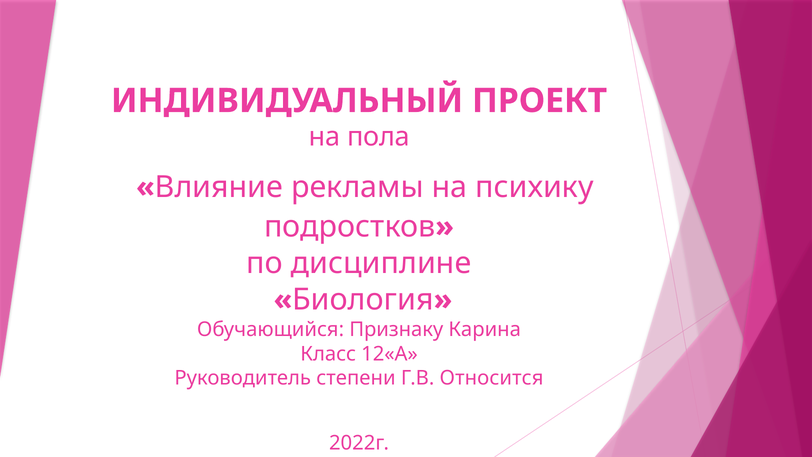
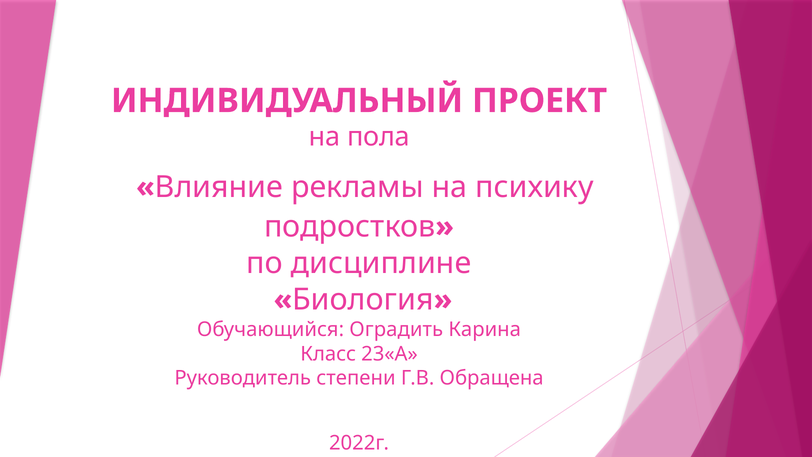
Признаку: Признаку -> Оградить (396, 329)
12«А: 12«А -> 23«А (390, 354)
Относится: Относится -> Обращена (492, 378)
